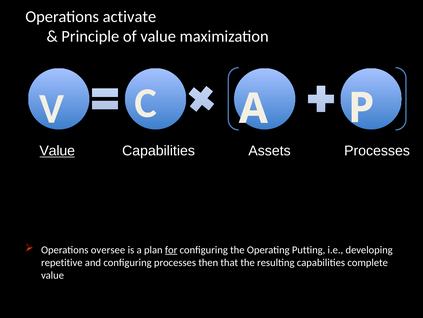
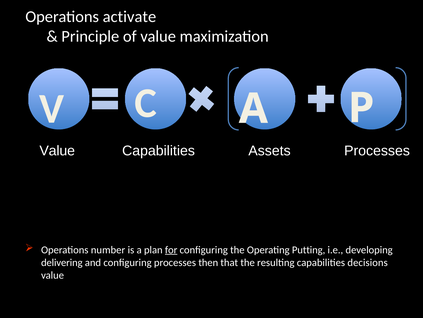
Value underline: present -> none (57, 151)
oversee: oversee -> number (108, 249)
repetitive: repetitive -> delivering (62, 262)
complete: complete -> decisions (368, 262)
